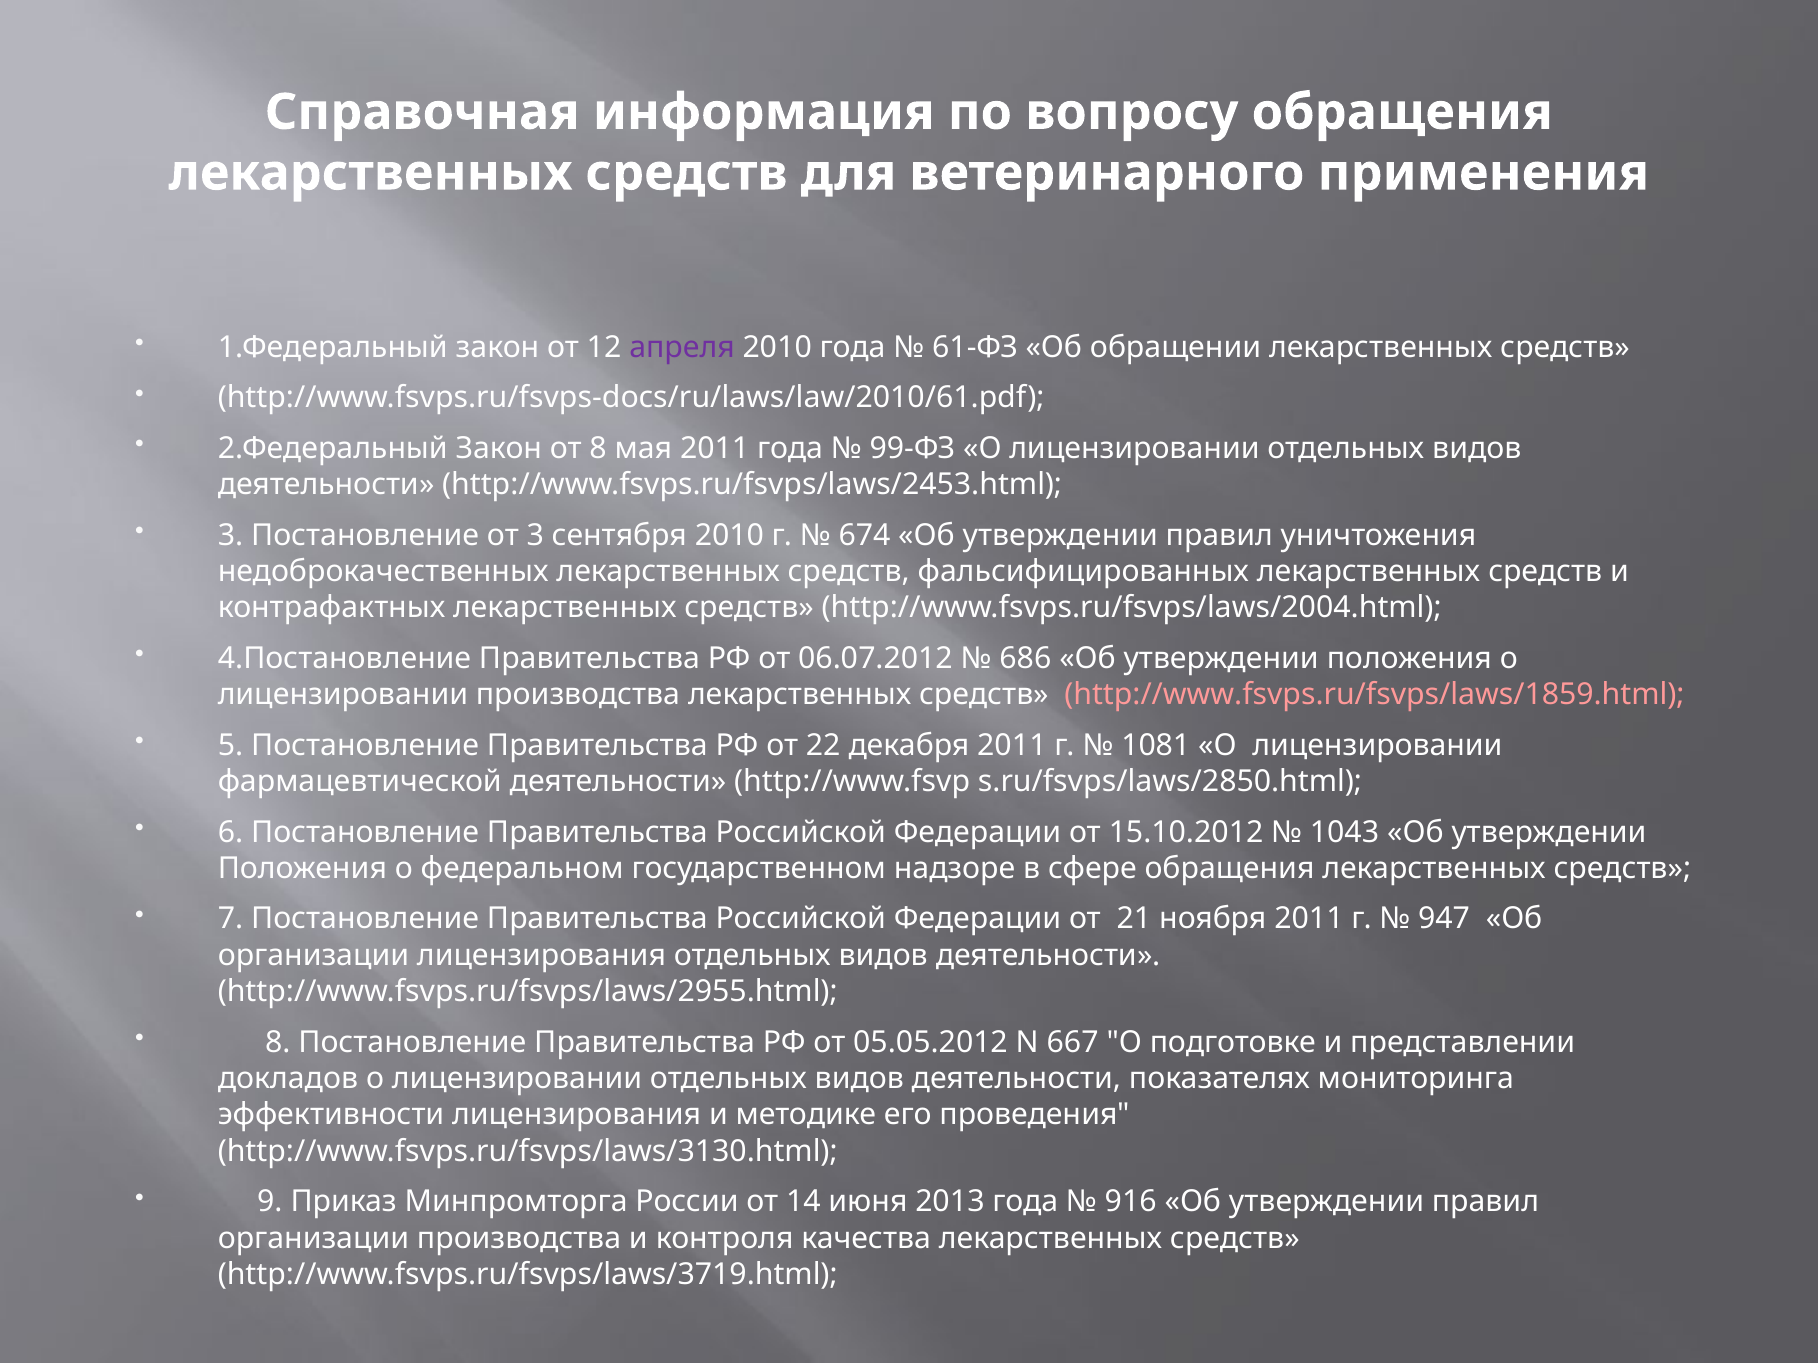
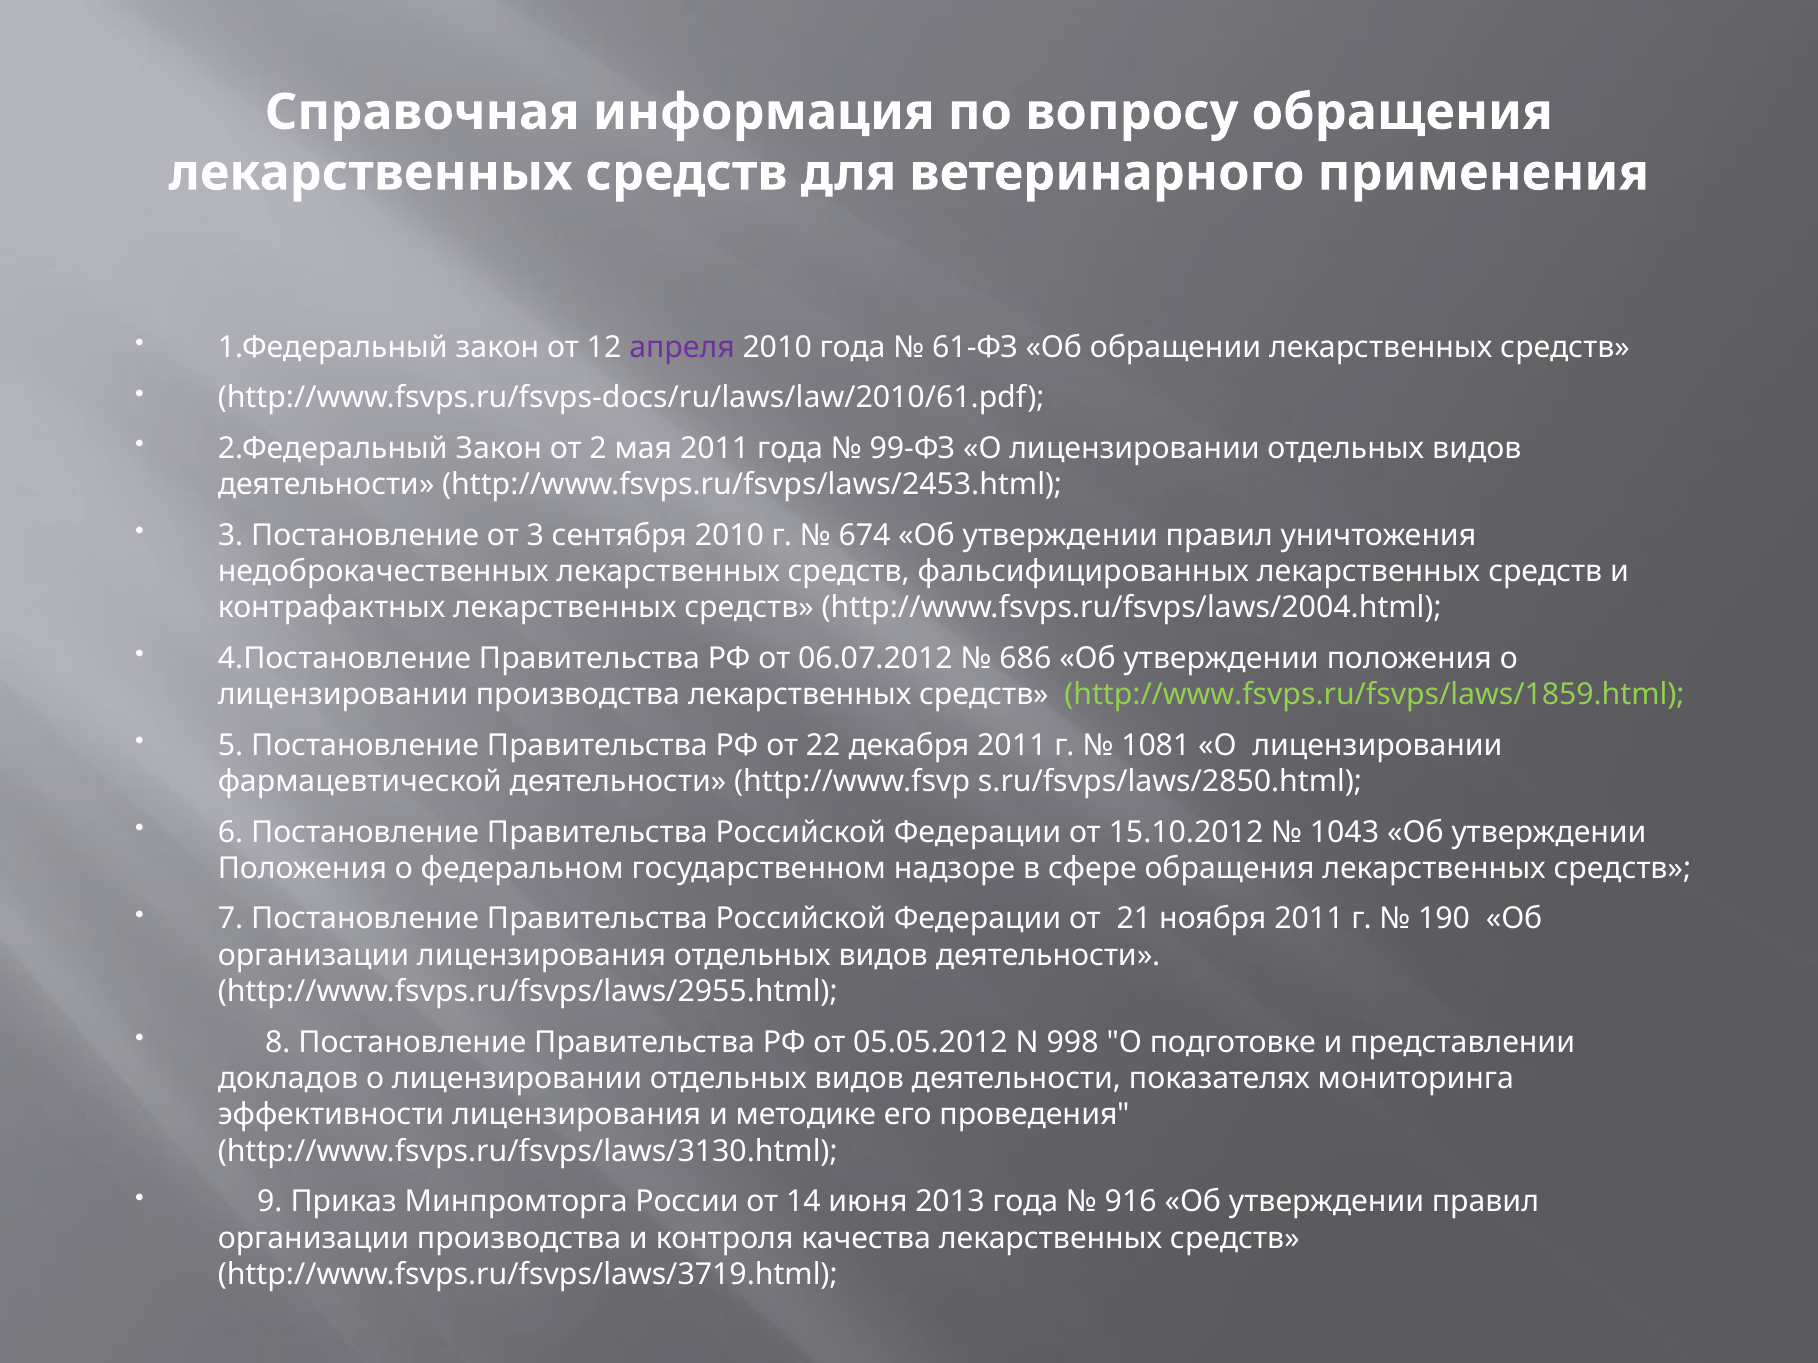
от 8: 8 -> 2 (598, 448)
http://www.fsvps.ru/fsvps/laws/1859.html colour: pink -> light green (1374, 695)
947: 947 -> 190 (1444, 919)
667: 667 -> 998 (1073, 1043)
